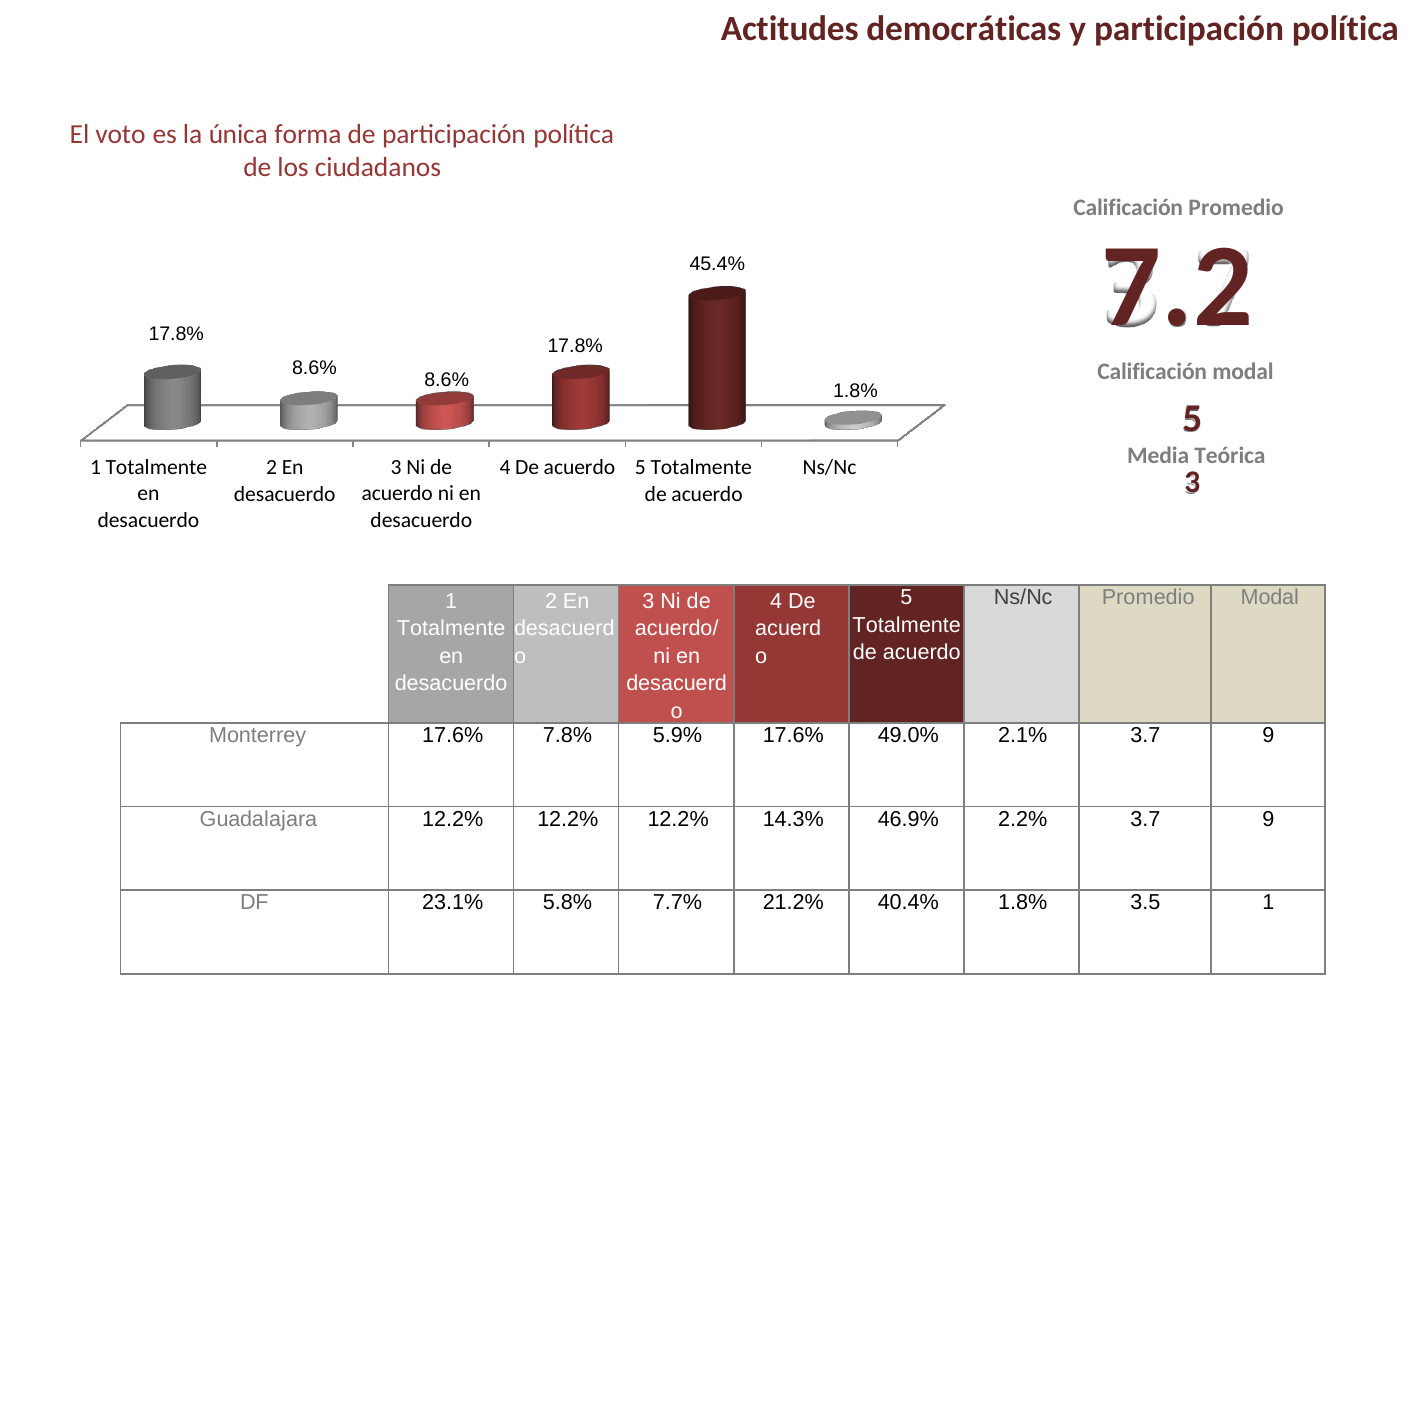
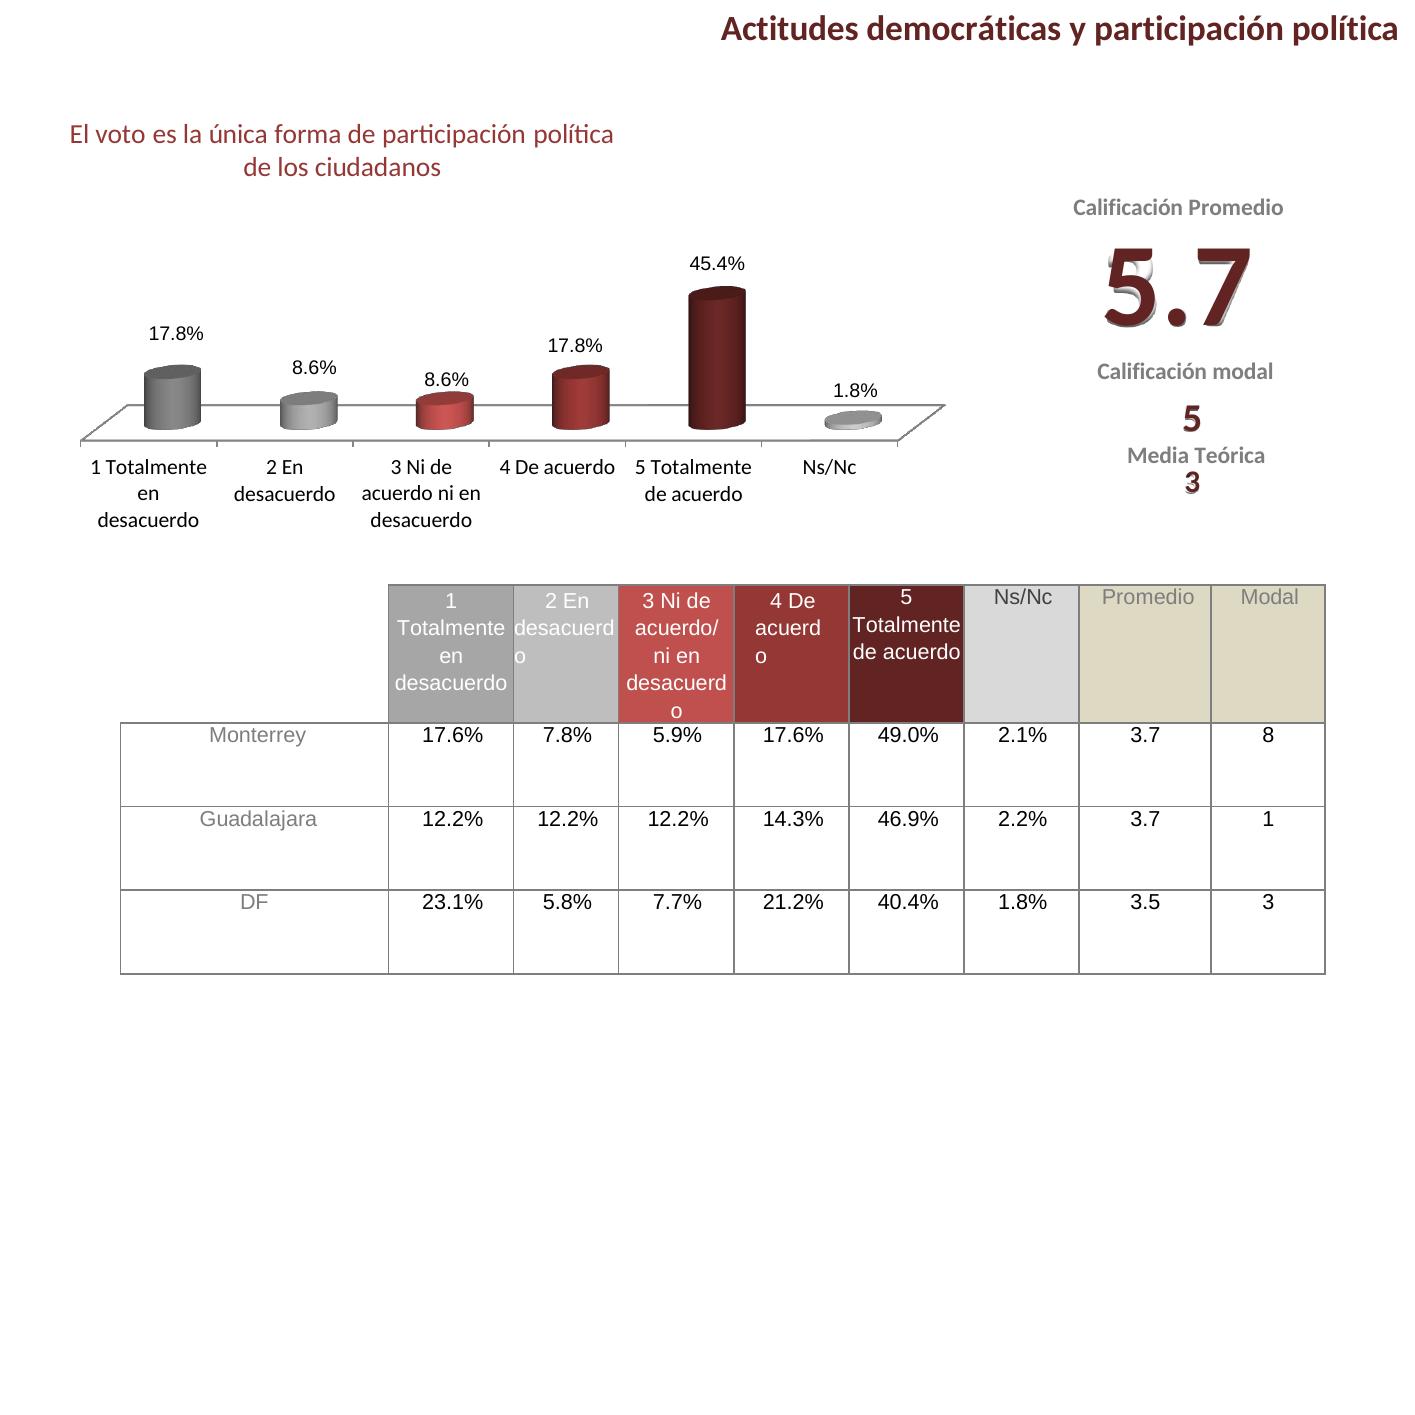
7.2: 7.2 -> 5.7 (1177, 286)
2.1% 3.7 9: 9 -> 8 (1268, 736)
2.2% 3.7 9: 9 -> 1 (1268, 819)
3.5 1: 1 -> 3 (1268, 903)
